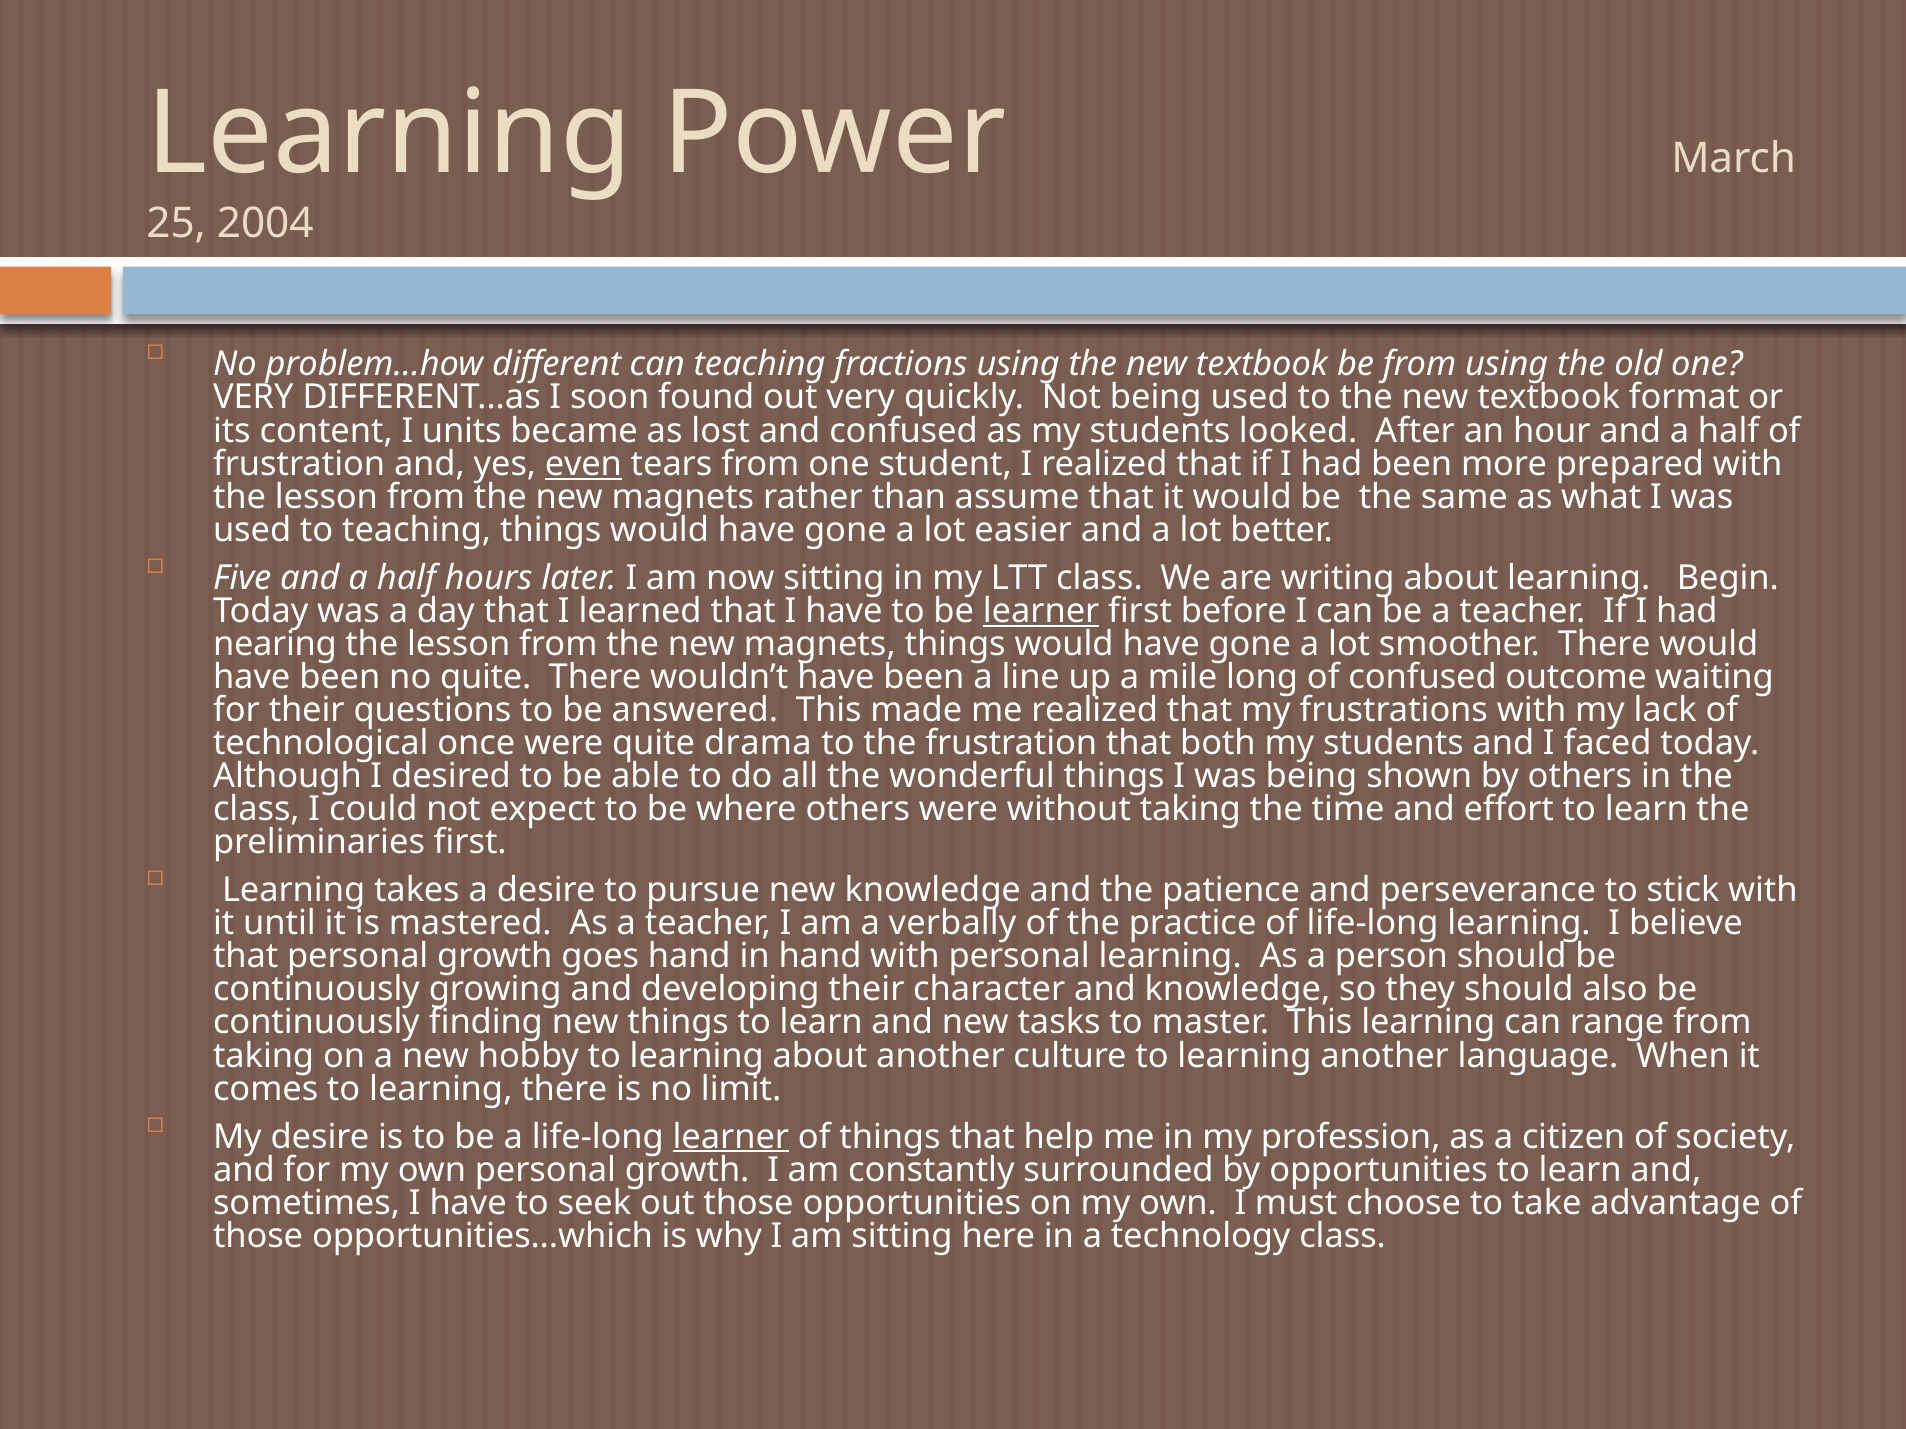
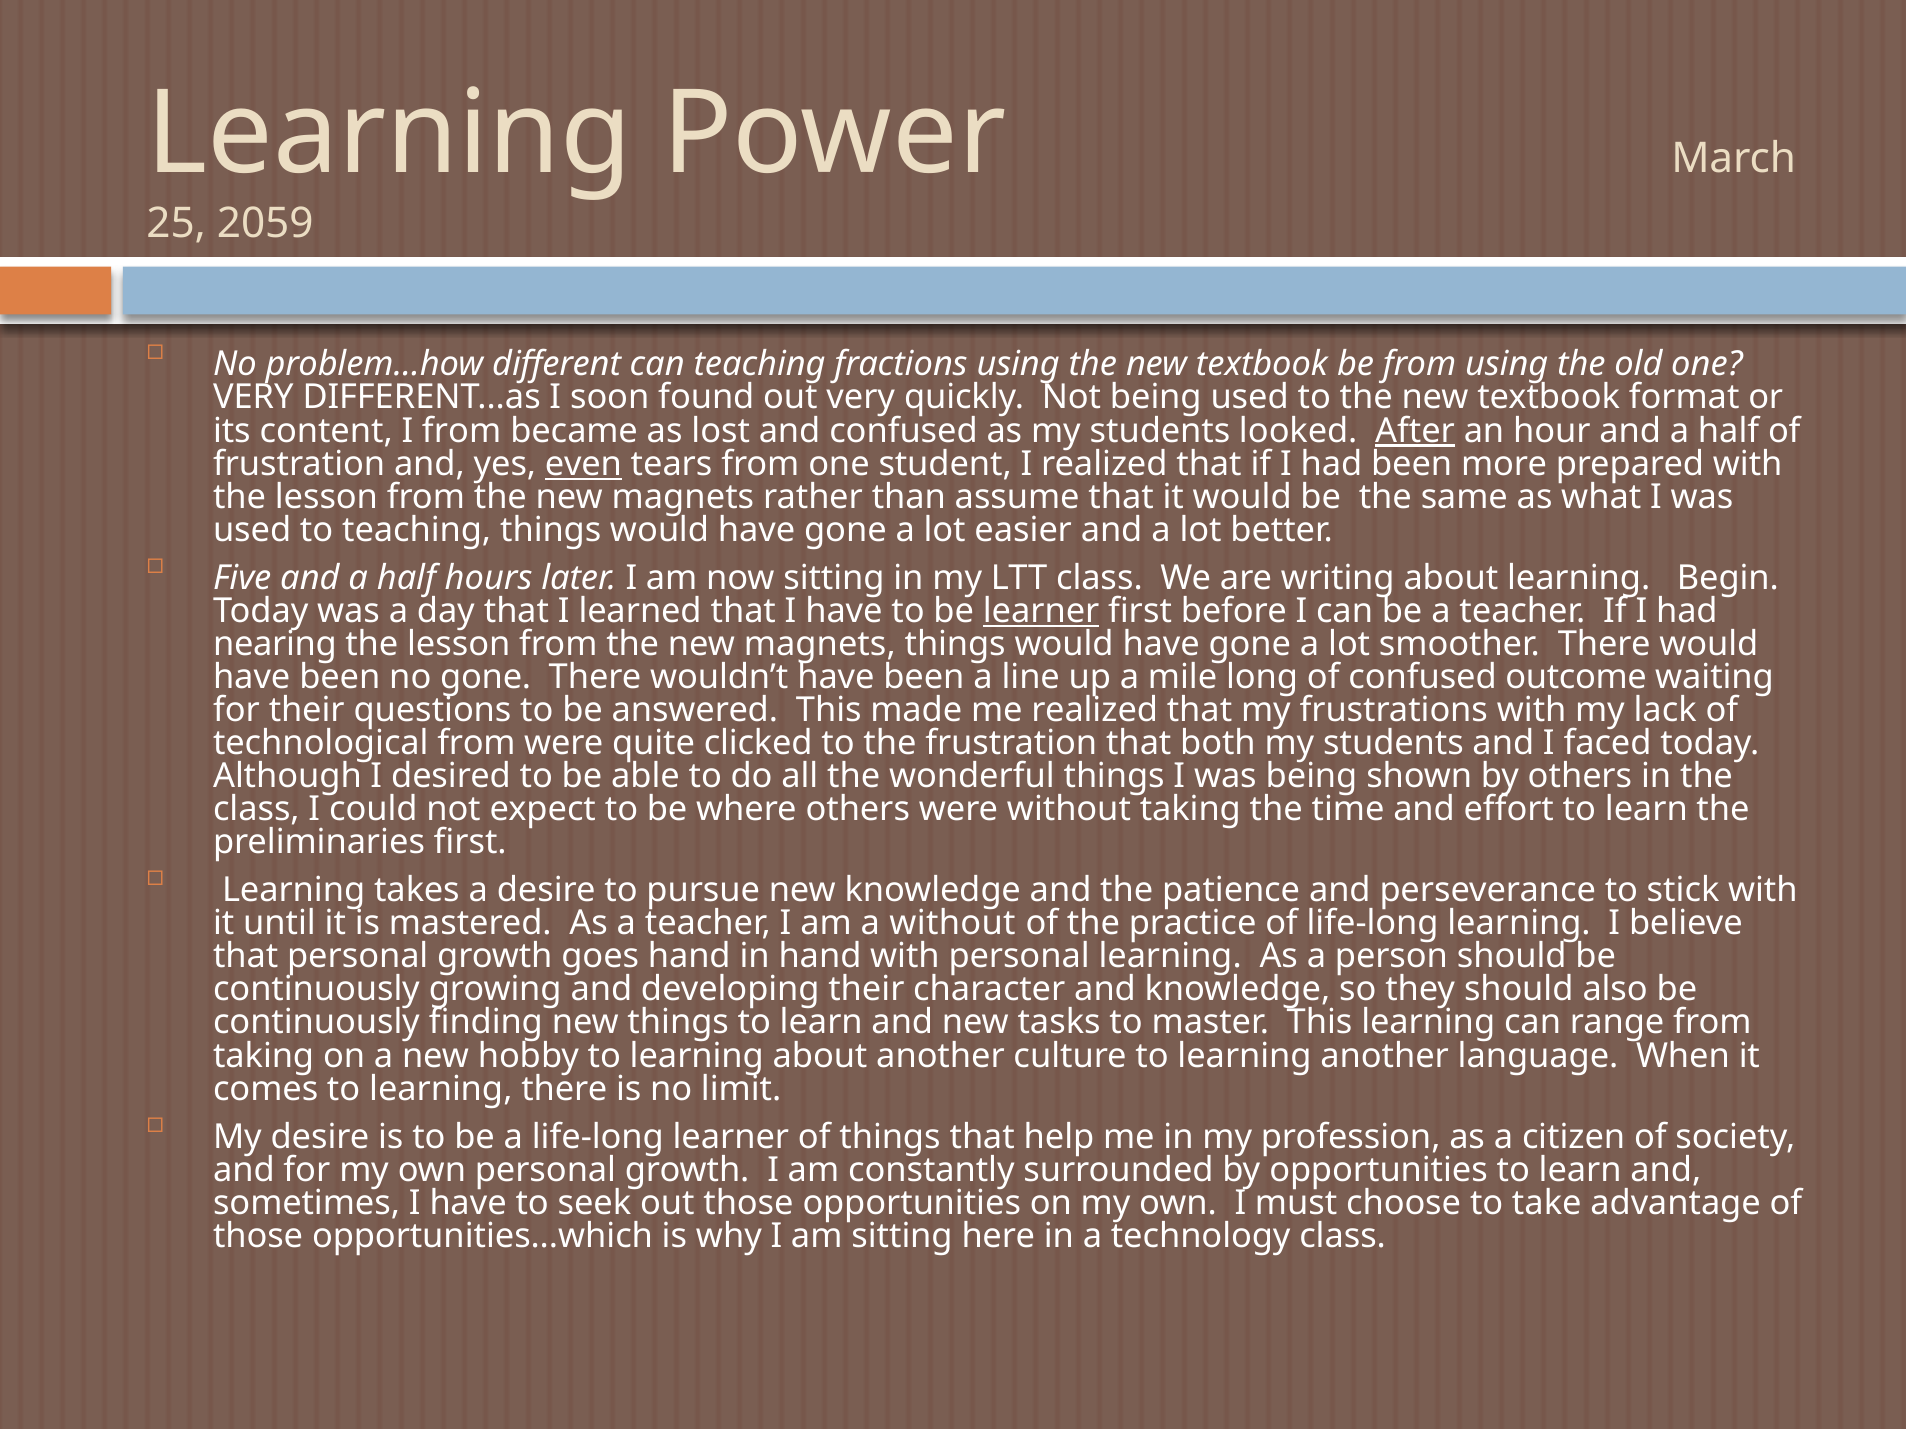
2004: 2004 -> 2059 (265, 224)
I units: units -> from (462, 431)
After underline: none -> present (1415, 431)
no quite: quite -> gone (486, 677)
technological once: once -> from (477, 743)
drama: drama -> clicked (758, 743)
a verbally: verbally -> without (953, 924)
learner underline: present -> none (731, 1137)
